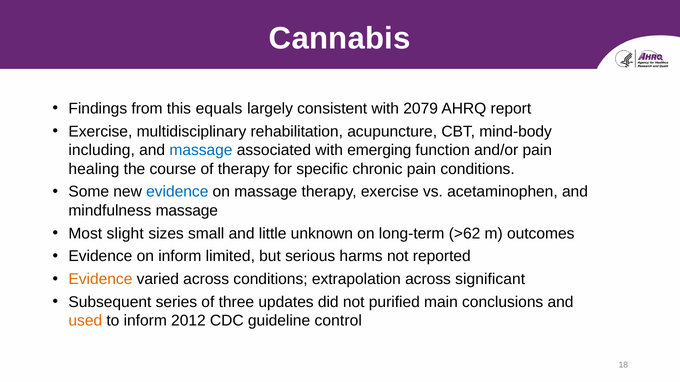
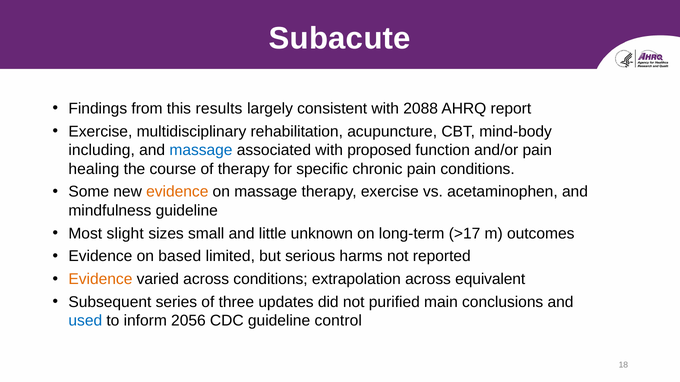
Cannabis: Cannabis -> Subacute (340, 39)
equals: equals -> results (219, 109)
2079: 2079 -> 2088 (421, 109)
emerging: emerging -> proposed (379, 150)
evidence colour: blue -> orange (177, 192)
mindfulness massage: massage -> guideline (187, 211)
>62: >62 -> >17 (465, 234)
on inform: inform -> based (180, 257)
significant: significant -> equivalent (490, 280)
used colour: orange -> blue (85, 321)
2012: 2012 -> 2056 (188, 321)
